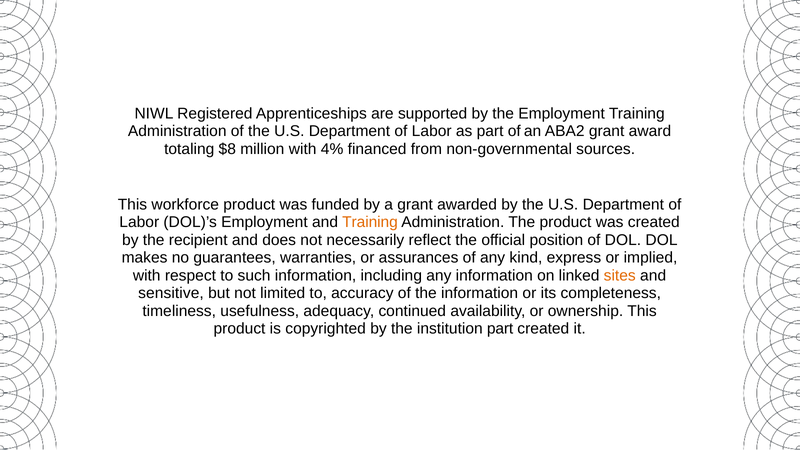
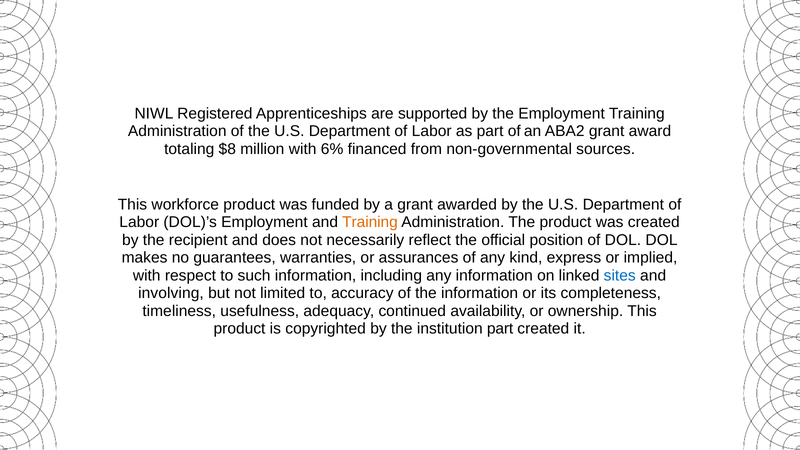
4%: 4% -> 6% (332, 149)
sites colour: orange -> blue (620, 275)
sensitive: sensitive -> involving (171, 293)
